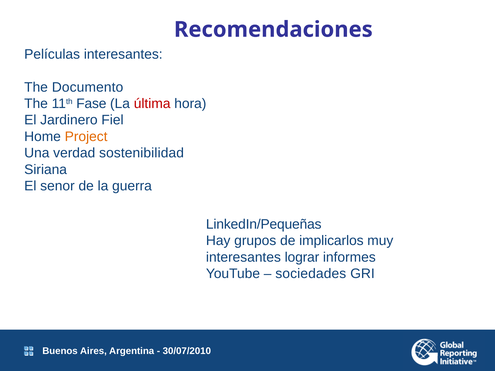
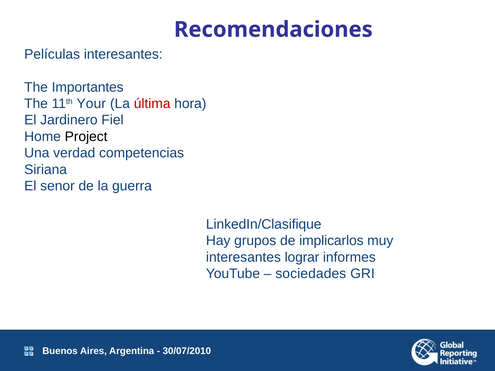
Documento: Documento -> Importantes (88, 87)
Fase: Fase -> Your (91, 104)
Project colour: orange -> black (86, 137)
sostenibilidad: sostenibilidad -> competencias (142, 153)
LinkedIn/Pequeñas: LinkedIn/Pequeñas -> LinkedIn/Clasifique (264, 224)
